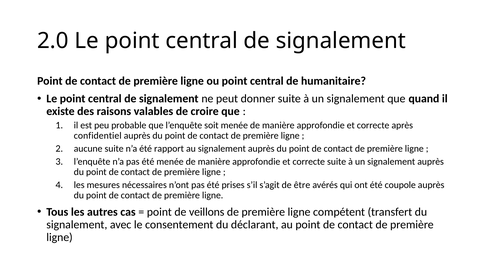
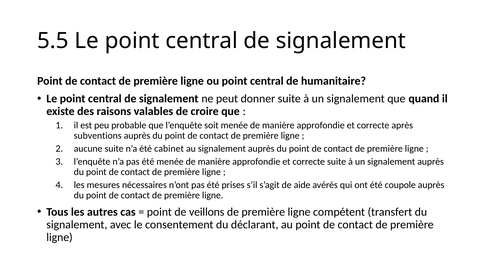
2.0: 2.0 -> 5.5 (53, 41)
confidentiel: confidentiel -> subventions (98, 136)
rapport: rapport -> cabinet (169, 149)
être: être -> aide (302, 185)
